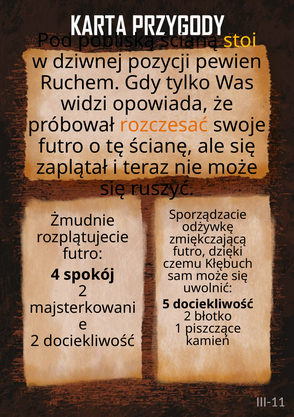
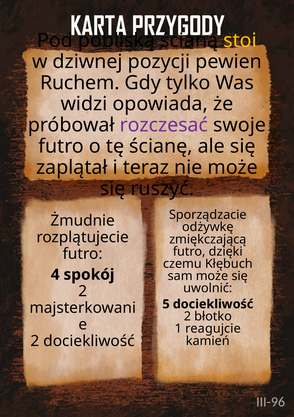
rozczesać colour: orange -> purple (164, 125)
piszczące: piszczące -> reagujcie (213, 329)
III-11: III-11 -> III-96 (271, 402)
